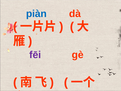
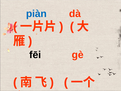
fēi colour: purple -> black (35, 55)
